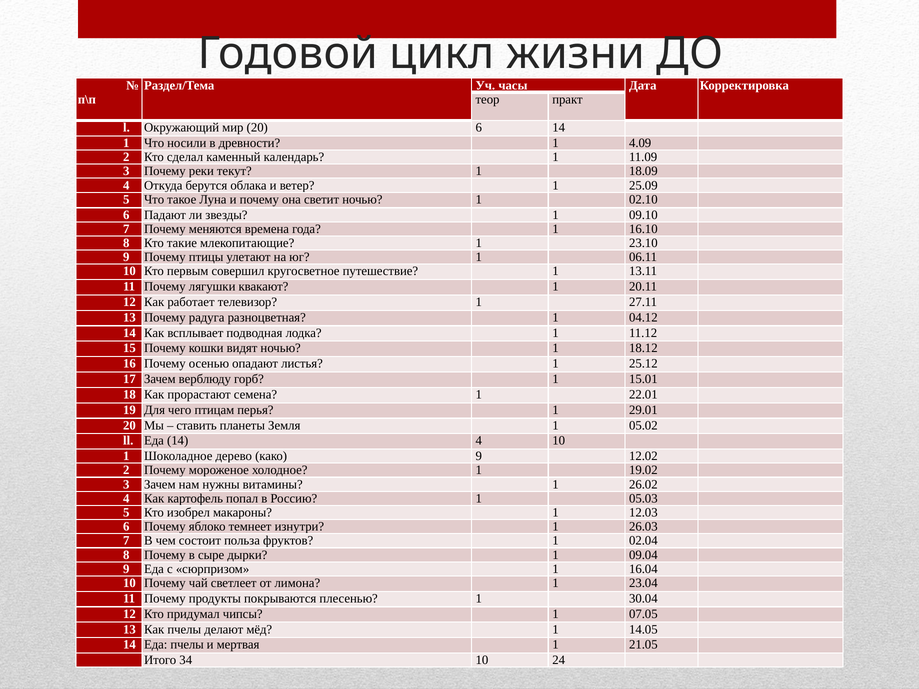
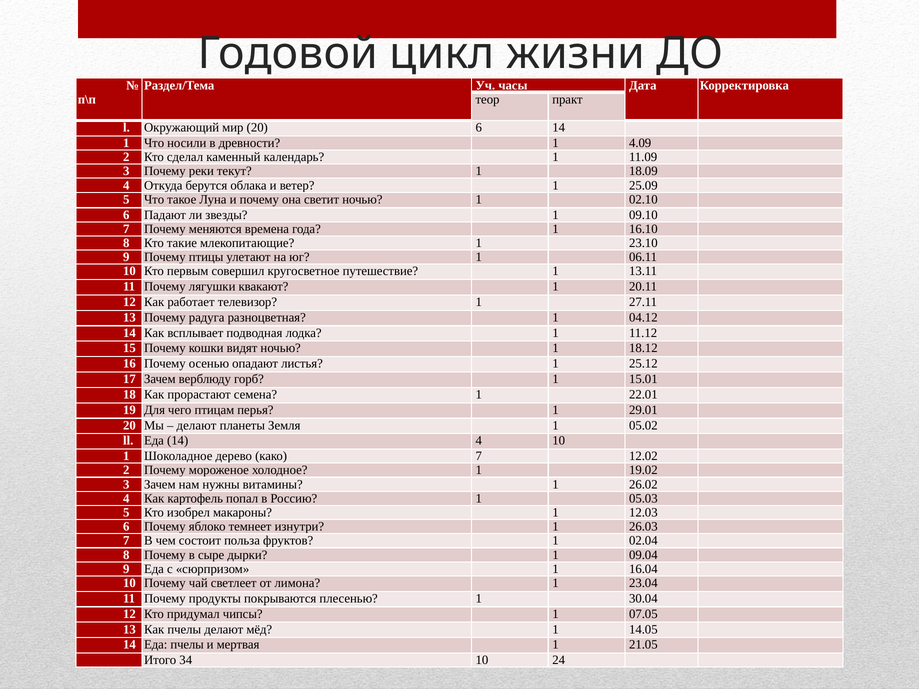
ставить: ставить -> делают (196, 425)
како 9: 9 -> 7 (479, 456)
